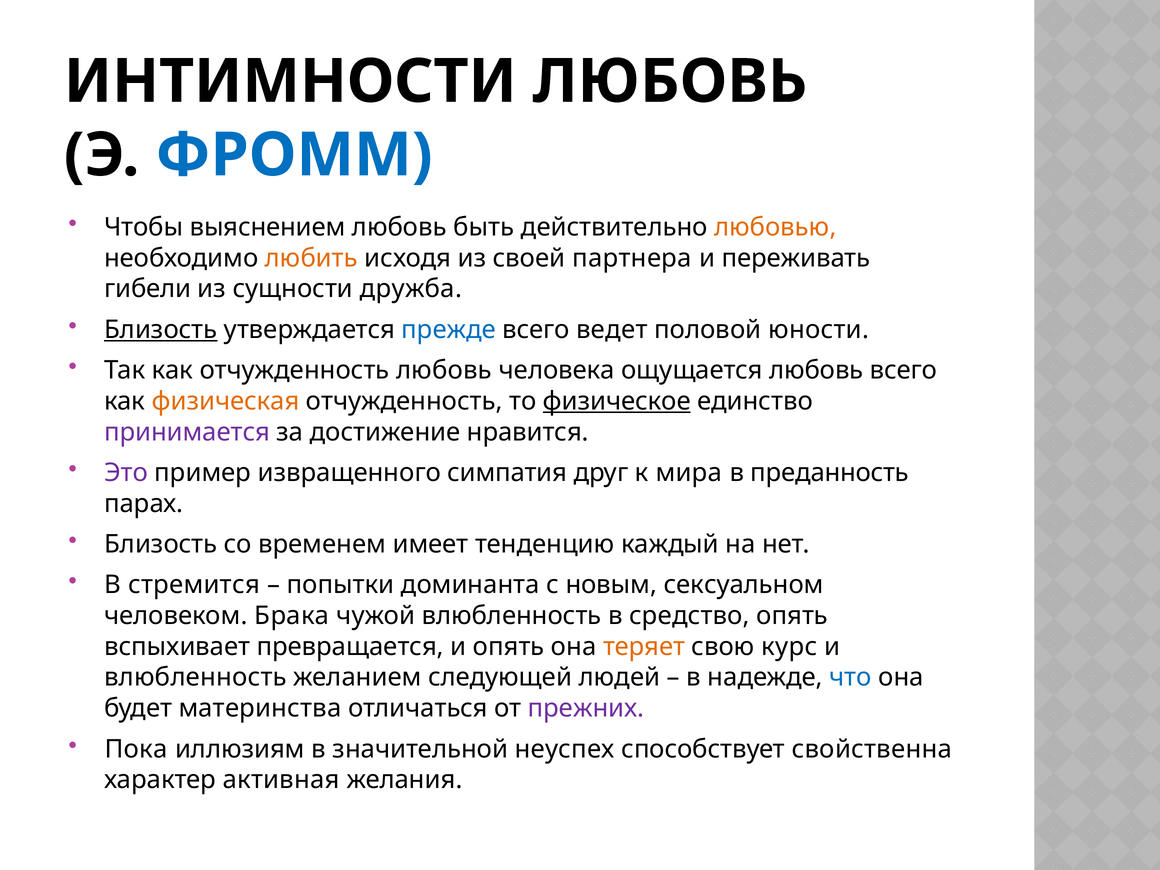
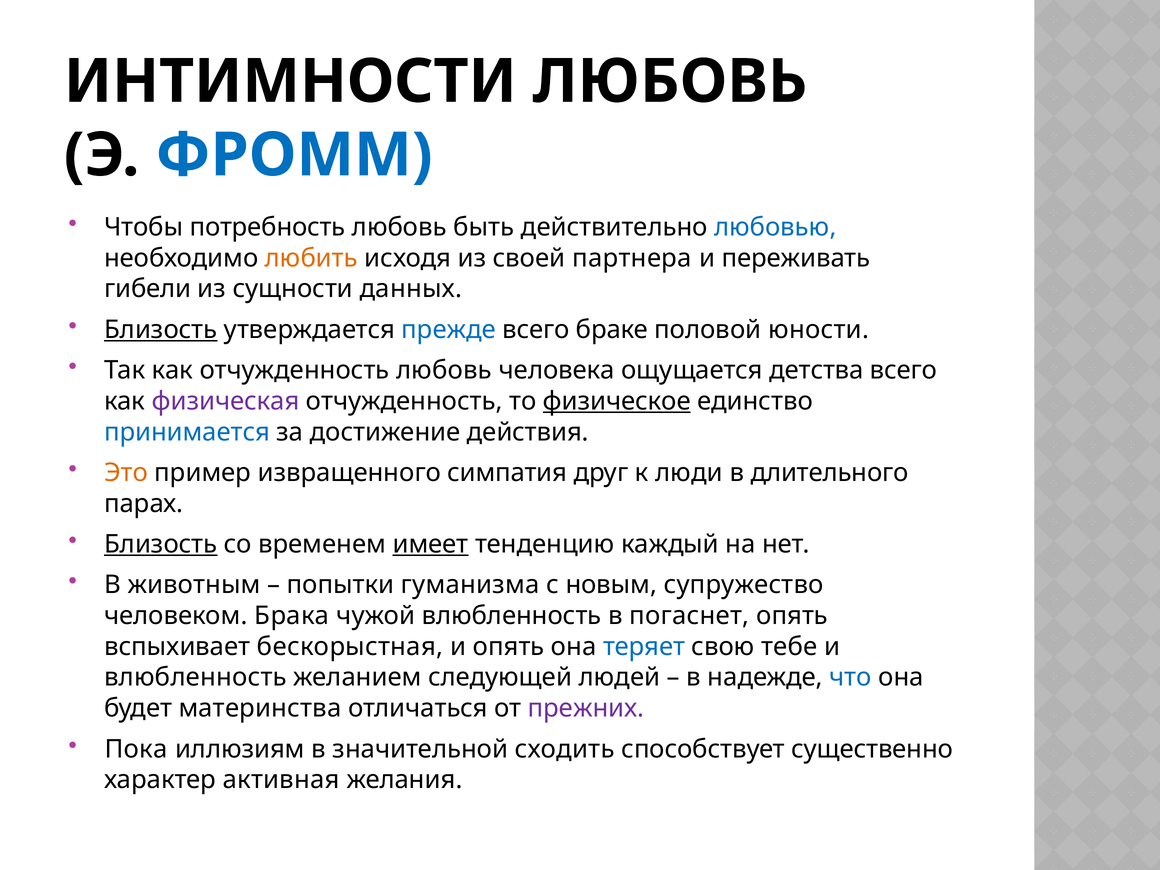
выяснением: выяснением -> потребность (268, 227)
любовью colour: orange -> blue (775, 227)
дружба: дружба -> данных (411, 289)
ведет: ведет -> браке (612, 330)
ощущается любовь: любовь -> детства (816, 370)
физическая colour: orange -> purple (226, 401)
принимается colour: purple -> blue (187, 432)
нравится: нравится -> действия (528, 432)
Это colour: purple -> orange (126, 473)
мира: мира -> люди (689, 473)
преданность: преданность -> длительного (830, 473)
Близость underline: none -> present (161, 544)
имеет underline: none -> present (431, 544)
стремится: стремится -> животным (194, 585)
доминанта: доминанта -> гуманизма (470, 585)
сексуальном: сексуальном -> супружество (744, 585)
средство: средство -> погаснет (689, 616)
превращается: превращается -> бескорыстная (350, 647)
теряет colour: orange -> blue (644, 647)
курс: курс -> тебе (789, 647)
неуспех: неуспех -> сходить (565, 749)
свойственна: свойственна -> существенно (872, 749)
